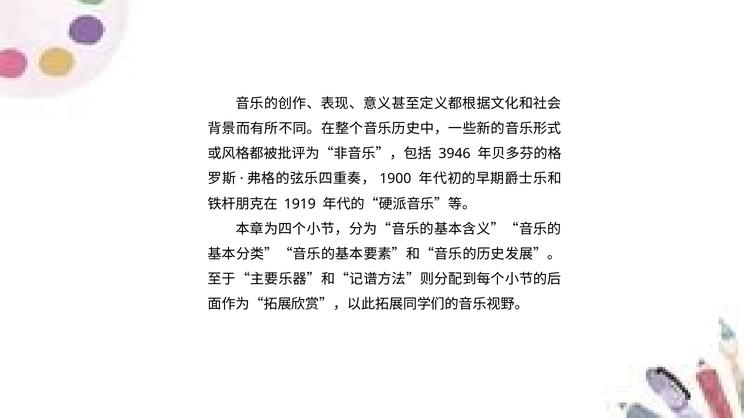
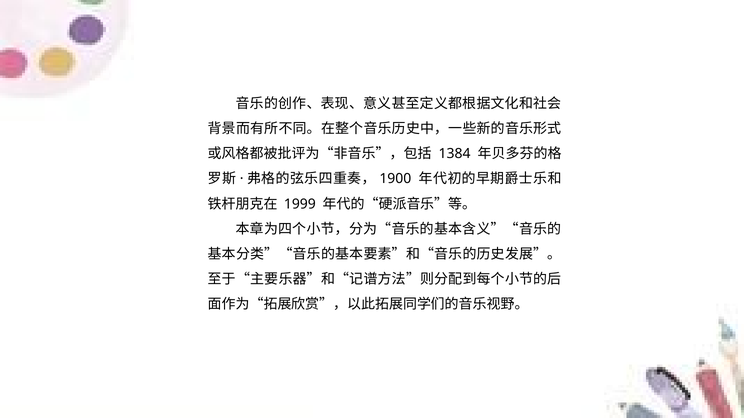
3946: 3946 -> 1384 (455, 154)
1919: 1919 -> 1999 (300, 204)
